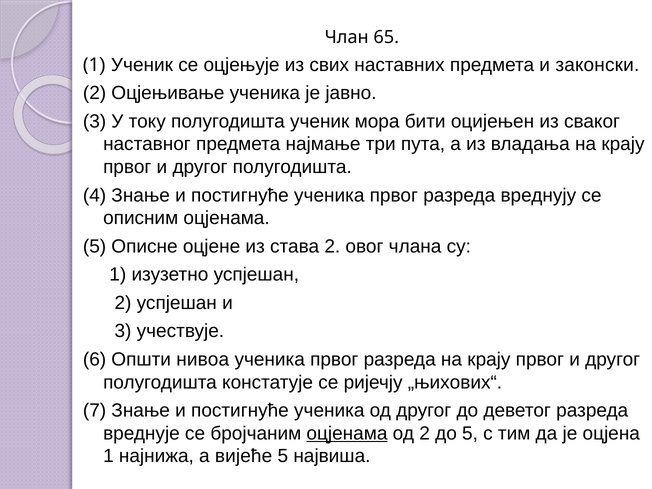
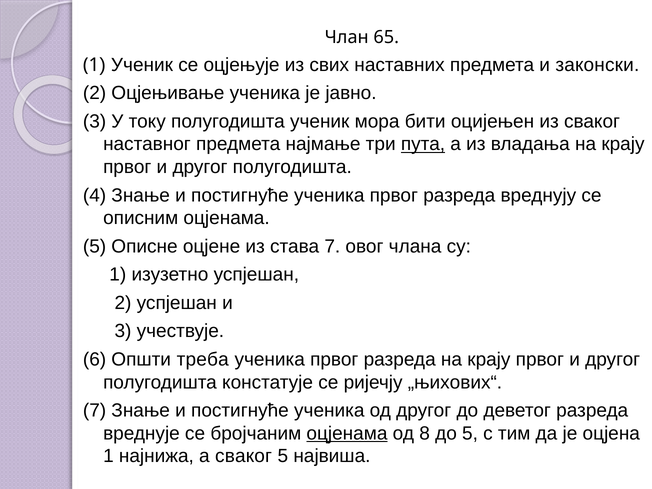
пута underline: none -> present (423, 144)
става 2: 2 -> 7 (332, 246)
нивоа: нивоа -> треба (203, 359)
од 2: 2 -> 8 (425, 433)
а вијеће: вијеће -> сваког (244, 456)
